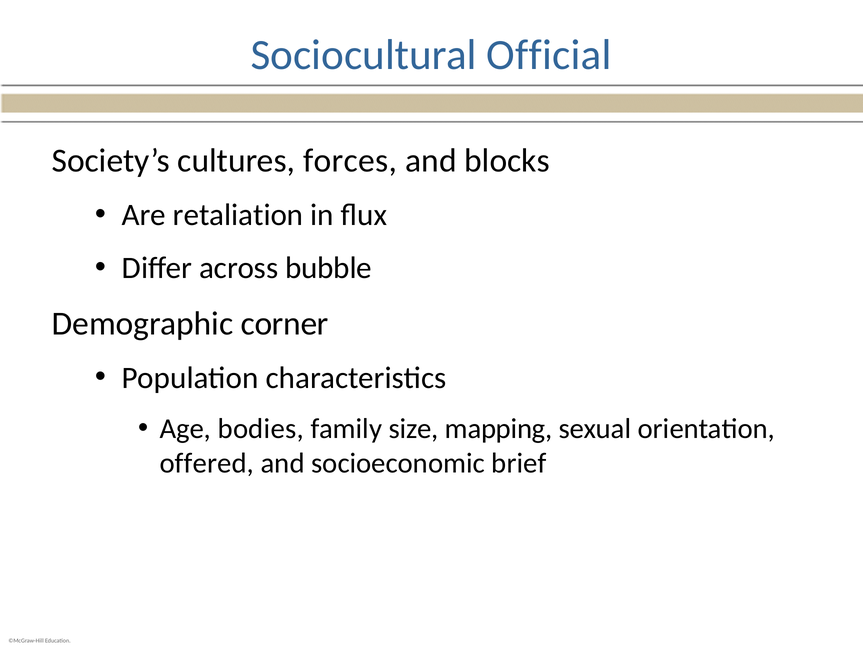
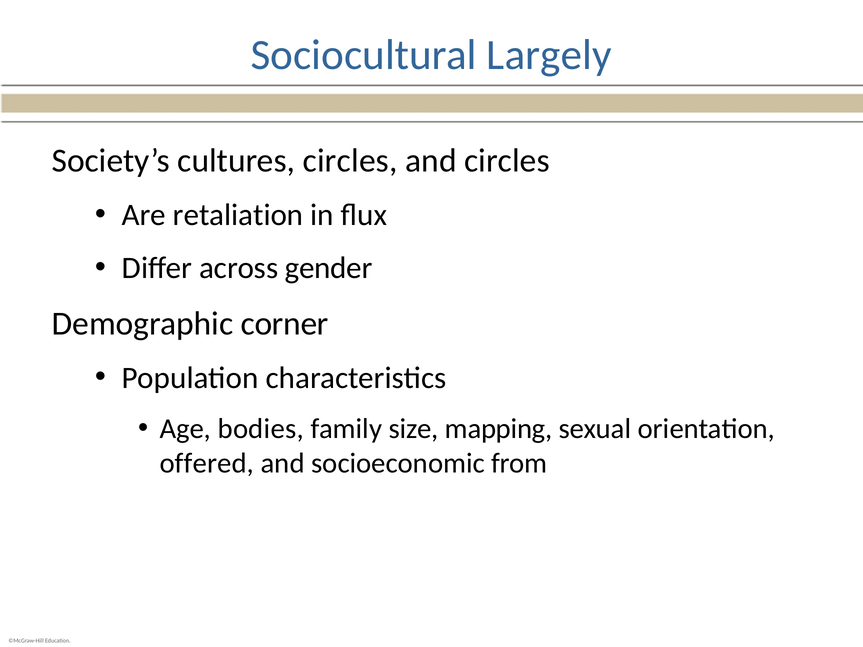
Official: Official -> Largely (549, 55)
cultures forces: forces -> circles (350, 161)
and blocks: blocks -> circles (507, 161)
bubble: bubble -> gender (329, 268)
brief: brief -> from (519, 464)
